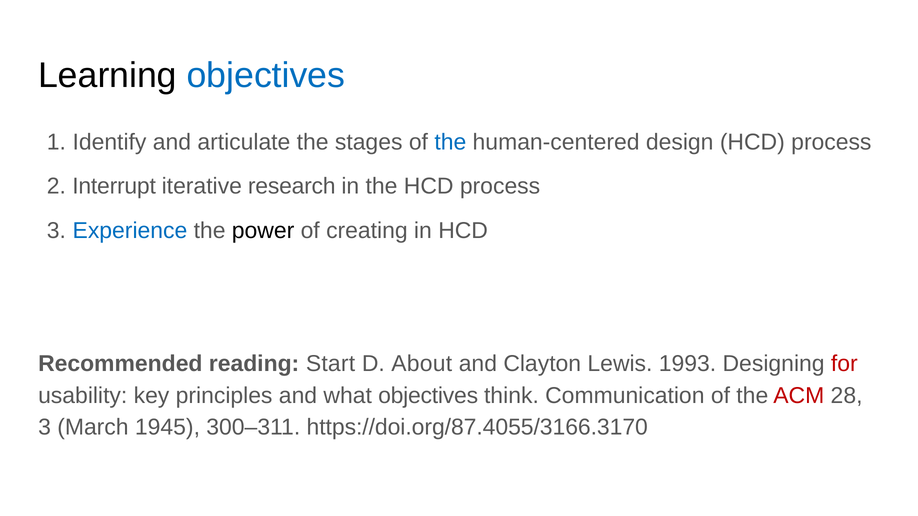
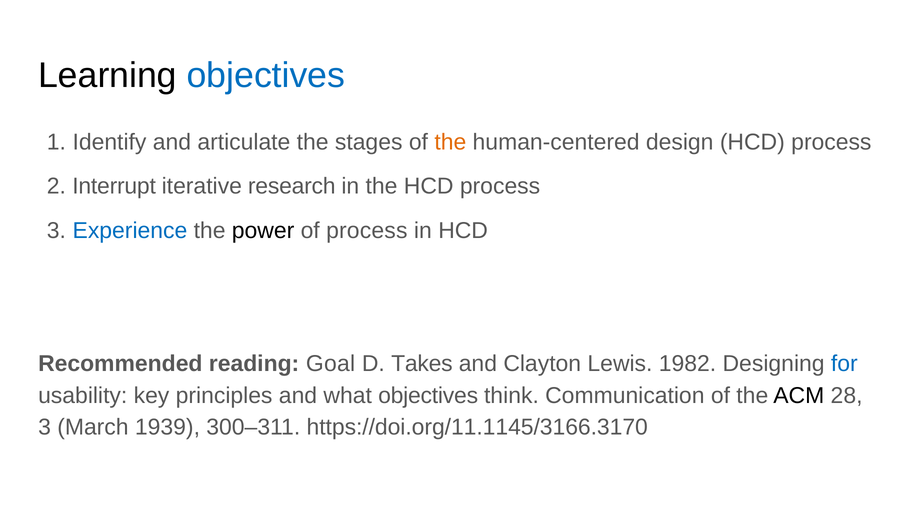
the colour: blue -> orange (450, 142)
of creating: creating -> process (367, 231)
Start: Start -> Goal (331, 364)
About: About -> Takes (422, 364)
1993: 1993 -> 1982 (688, 364)
for colour: red -> blue (844, 364)
ACM colour: red -> black (799, 396)
1945: 1945 -> 1939 (167, 427)
https://doi.org/87.4055/3166.3170: https://doi.org/87.4055/3166.3170 -> https://doi.org/11.1145/3166.3170 (477, 427)
